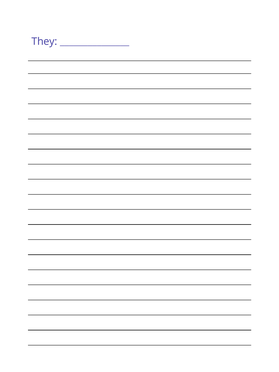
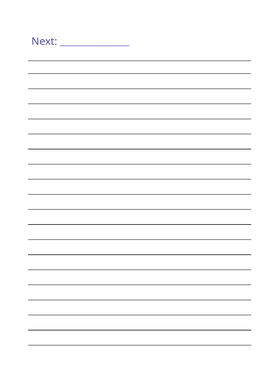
They: They -> Next (44, 42)
